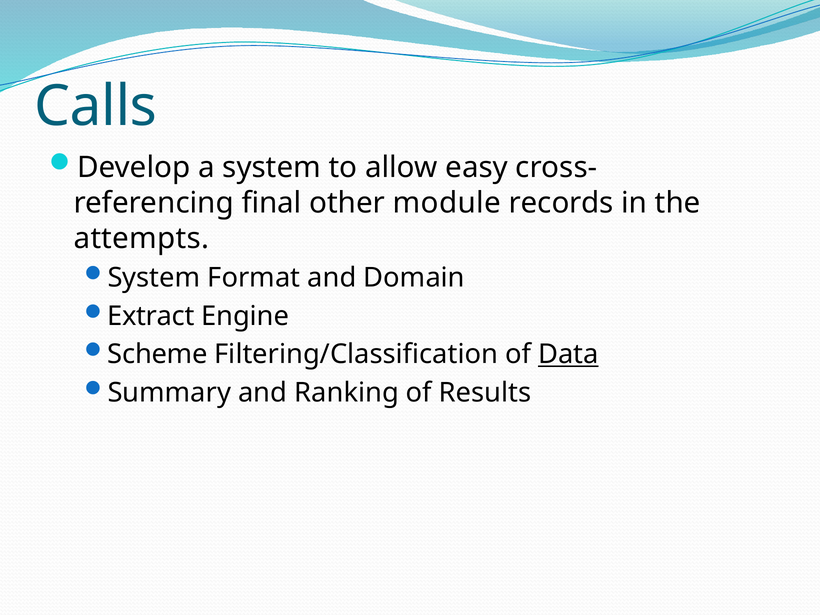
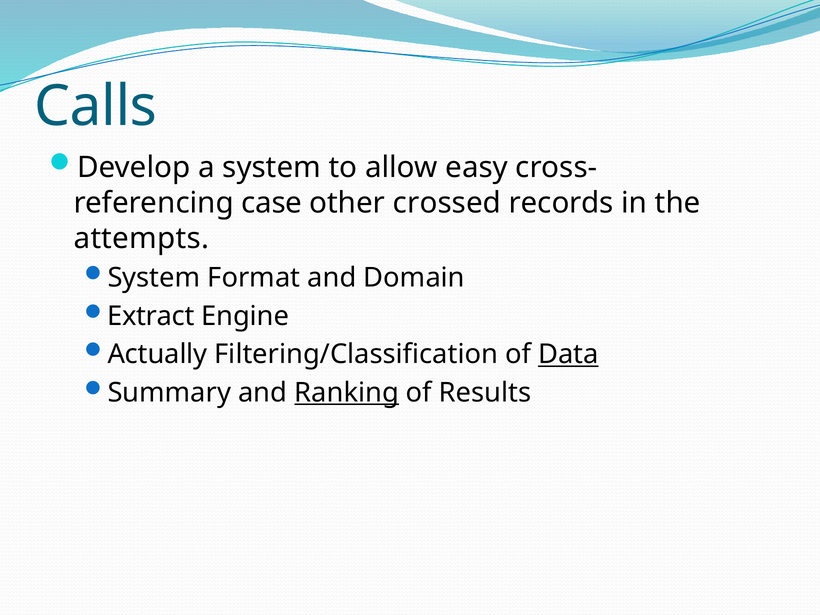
final: final -> case (272, 203)
module: module -> crossed (447, 203)
Scheme: Scheme -> Actually (157, 354)
Ranking underline: none -> present (347, 393)
